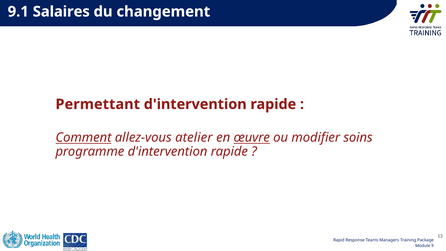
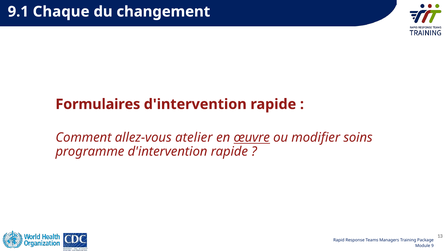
Salaires: Salaires -> Chaque (61, 12)
Permettant: Permettant -> Formulaires (98, 104)
Comment underline: present -> none (84, 138)
